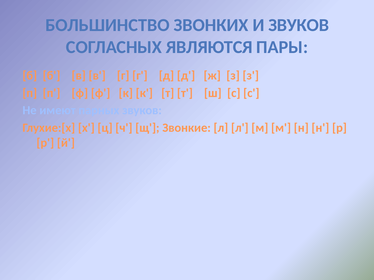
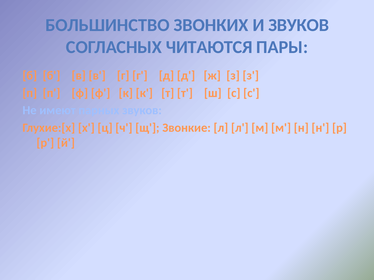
ЯВЛЯЮТСЯ: ЯВЛЯЮТСЯ -> ЧИТАЮТСЯ (209, 47)
